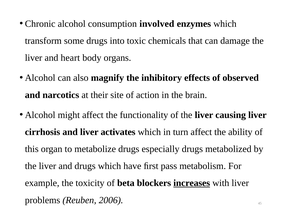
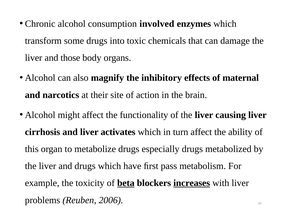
heart: heart -> those (70, 58)
observed: observed -> maternal (241, 78)
beta underline: none -> present (126, 183)
